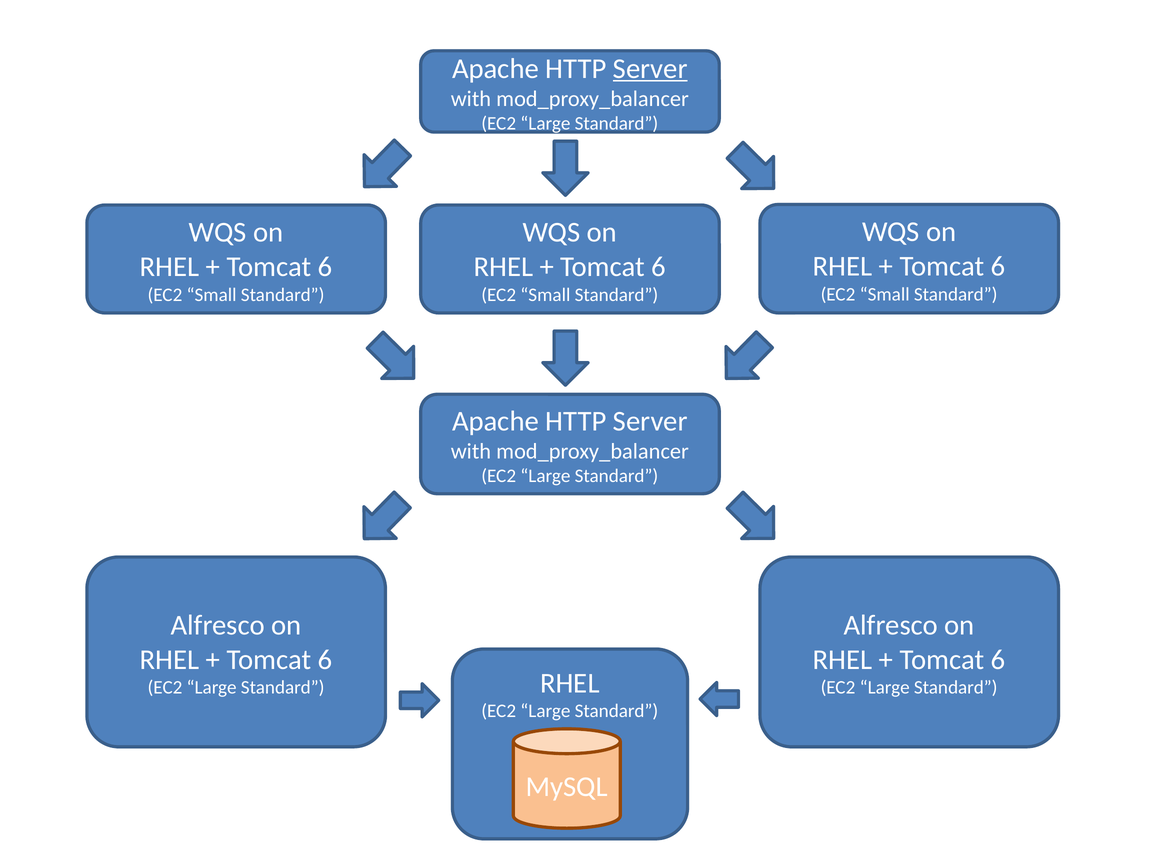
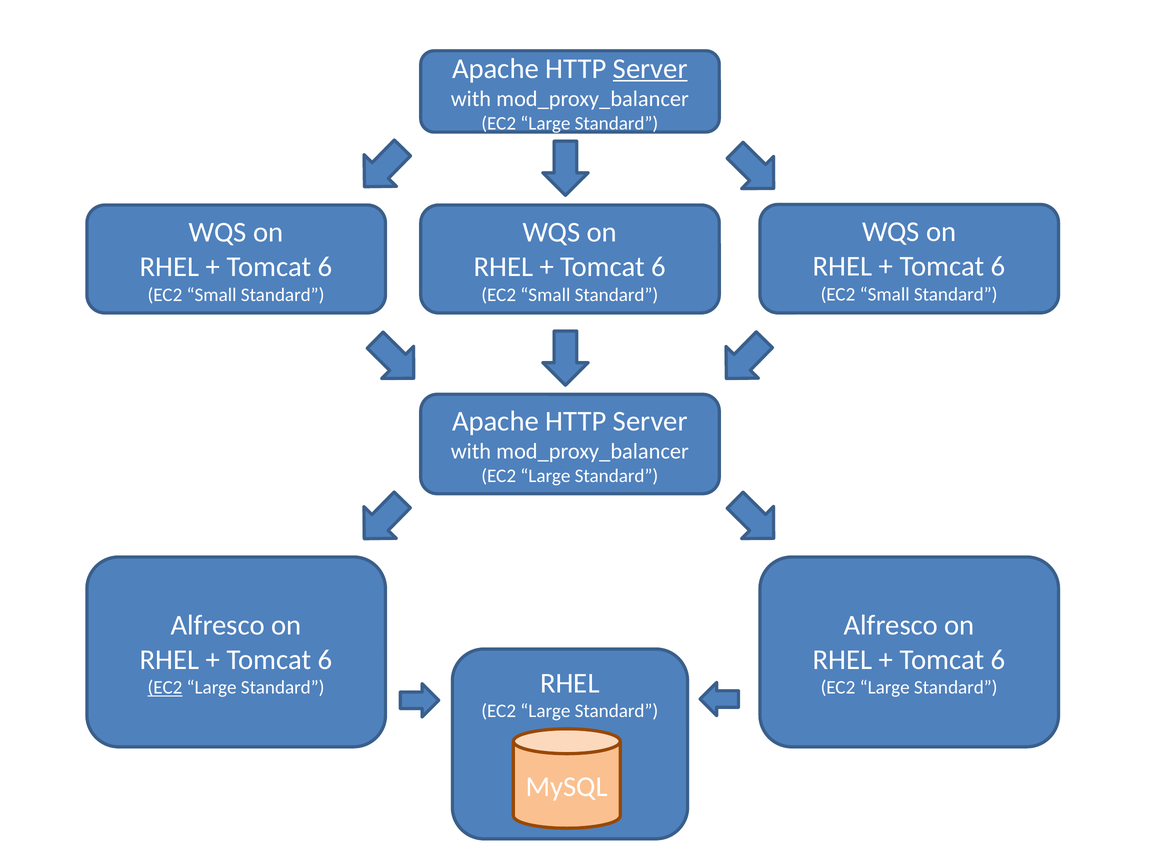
EC2 underline: none -> present (165, 688)
